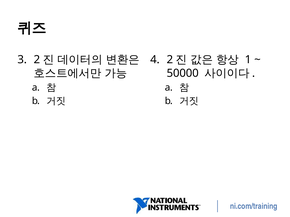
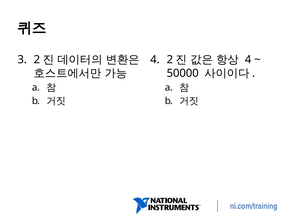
1: 1 -> 4 (248, 60)
